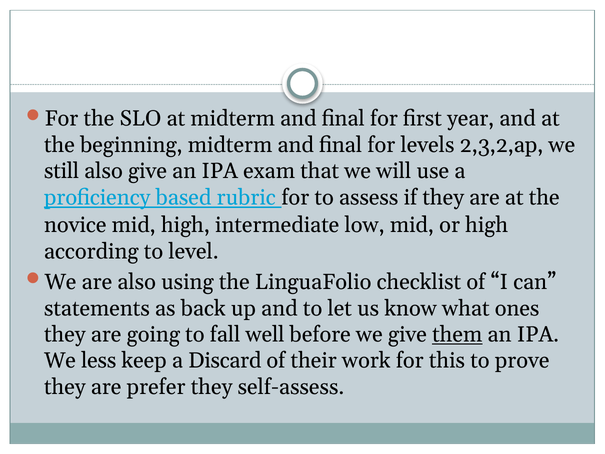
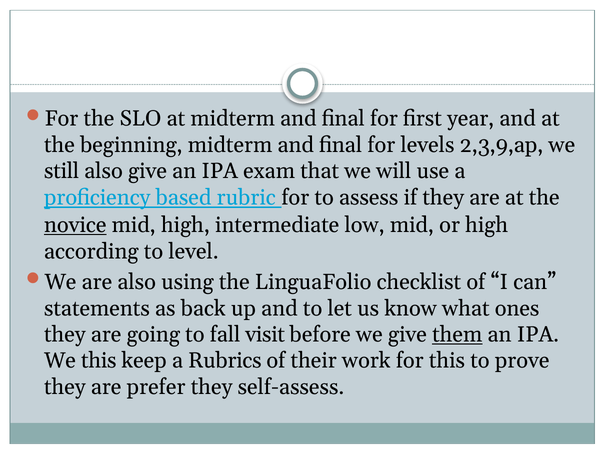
2,3,2,ap: 2,3,2,ap -> 2,3,9,ap (502, 145)
novice underline: none -> present (75, 225)
well: well -> visit (265, 334)
We less: less -> this (99, 361)
Discard: Discard -> Rubrics (225, 361)
